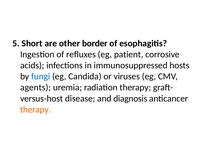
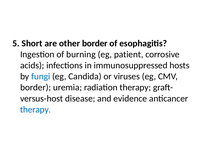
refluxes: refluxes -> burning (81, 54)
agents: agents -> border (36, 88)
diagnosis: diagnosis -> evidence (130, 99)
therapy colour: orange -> blue (36, 110)
